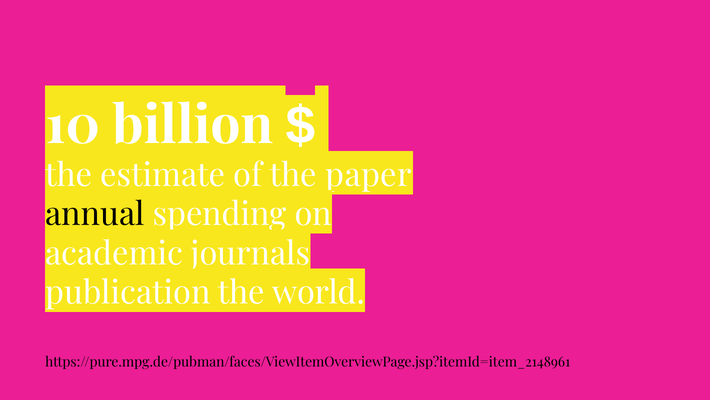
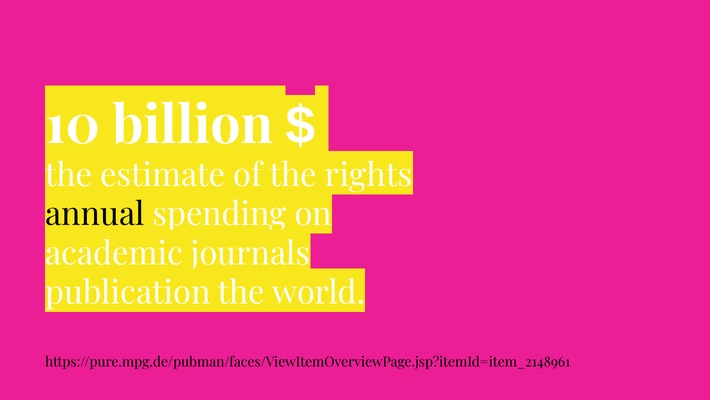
paper: paper -> rights (369, 175)
